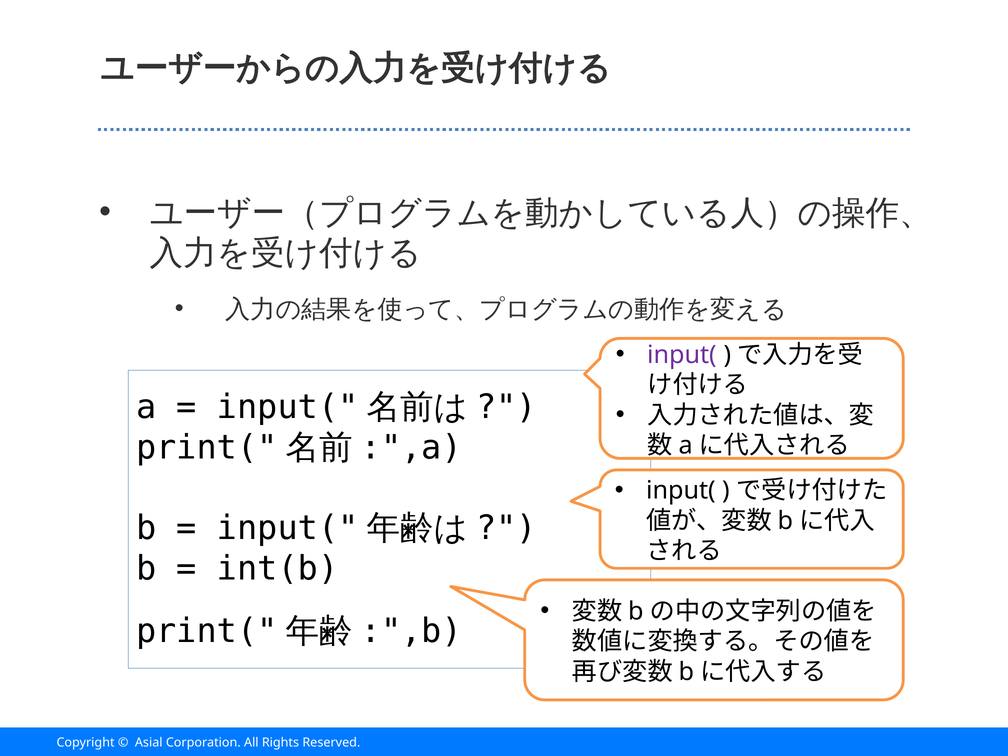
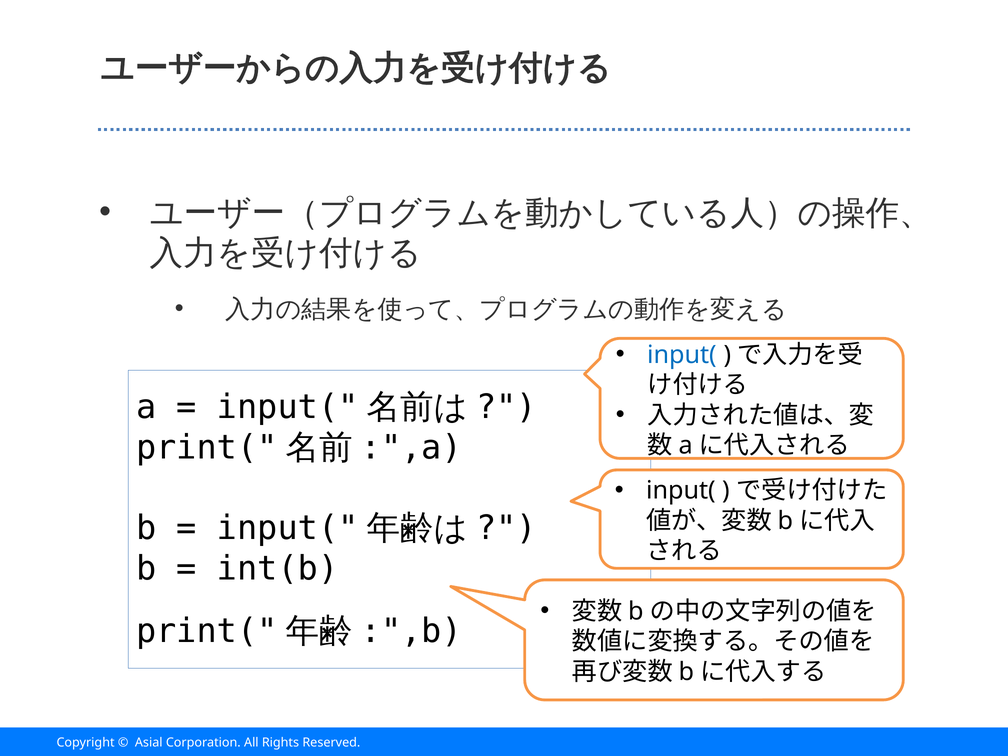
input( colour: purple -> blue (682, 355)
